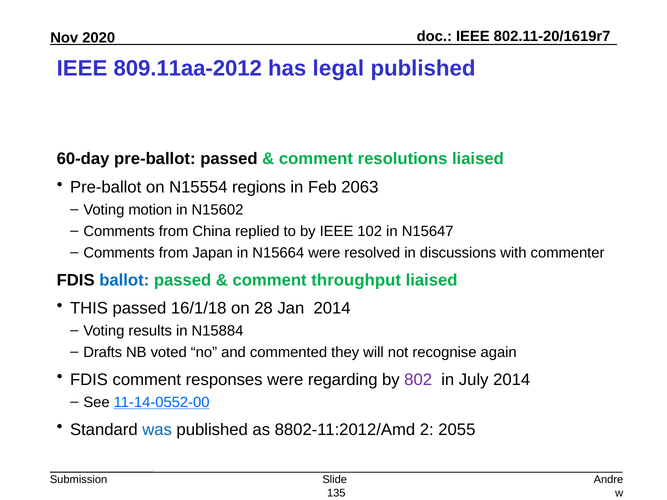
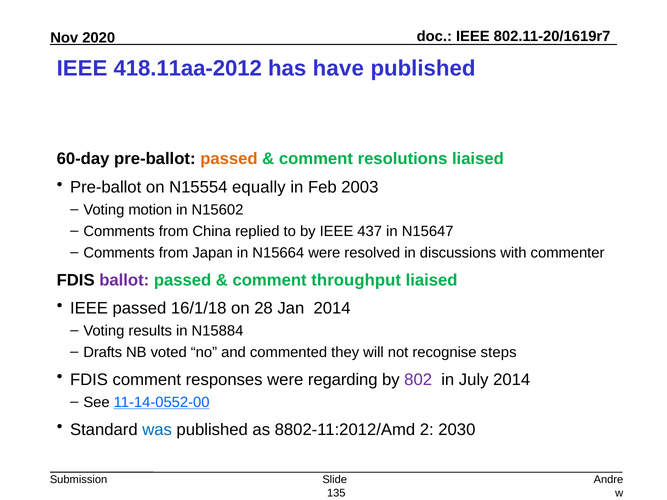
809.11aa-2012: 809.11aa-2012 -> 418.11aa-2012 (188, 68)
legal: legal -> have (338, 68)
passed colour: black -> orange (229, 159)
regions: regions -> equally (259, 187)
2063: 2063 -> 2003 (360, 187)
102: 102 -> 437 (370, 231)
ballot colour: blue -> purple (124, 280)
THIS: THIS -> IEEE (89, 309)
again: again -> steps (499, 353)
2055: 2055 -> 2030 (457, 430)
